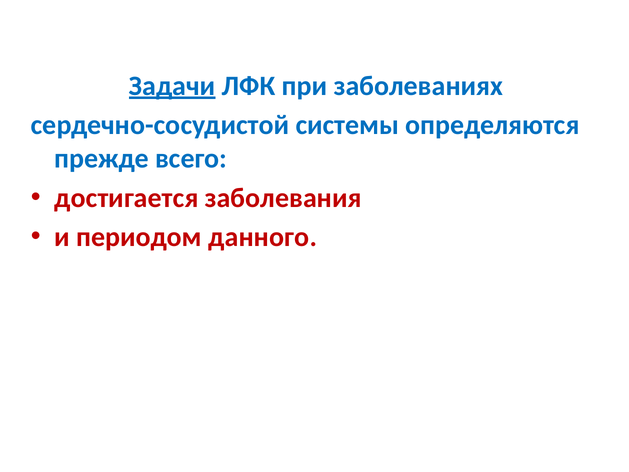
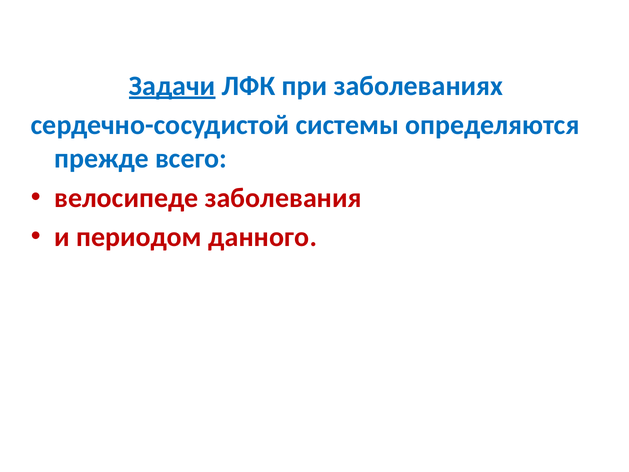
достигается: достигается -> велосипеде (126, 198)
